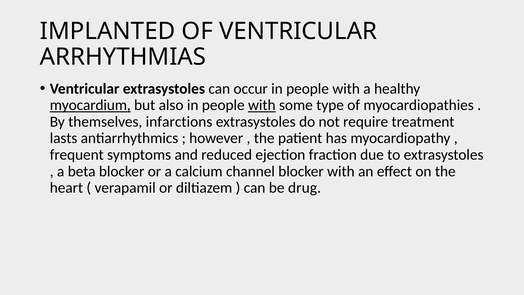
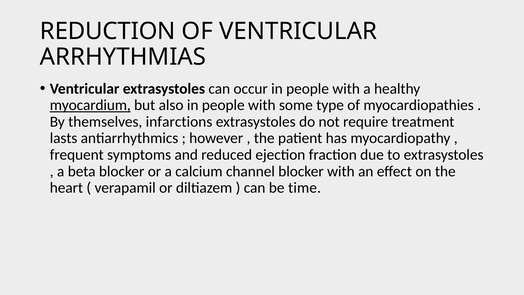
IMPLANTED: IMPLANTED -> REDUCTION (108, 31)
with underline: present -> none (262, 105)
drug: drug -> time (305, 188)
